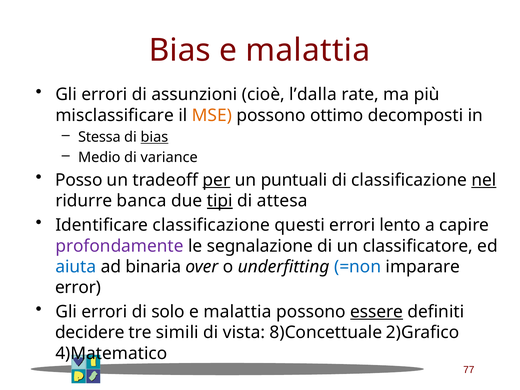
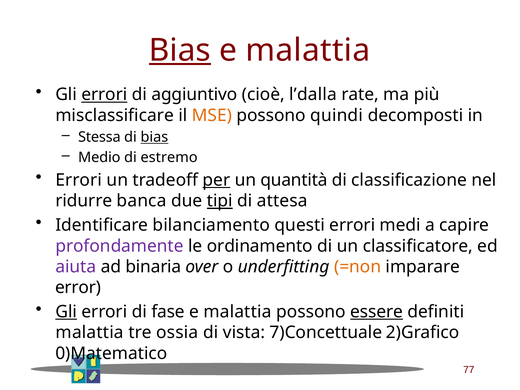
Bias underline: none -> present (180, 50)
errori underline: none -> present (104, 95)
assunzioni: assunzioni -> aggiuntivo (194, 95)
ottimo: ottimo -> quindi (337, 115)
variance: variance -> estremo (169, 157)
Posso: Posso -> Errori (79, 180)
puntuali: puntuali -> quantità (294, 180)
nel underline: present -> none (484, 180)
Identificare classificazione: classificazione -> bilanciamento (211, 225)
lento: lento -> medi (400, 225)
segnalazione: segnalazione -> ordinamento (260, 246)
aiuta colour: blue -> purple (76, 267)
=non colour: blue -> orange (358, 267)
Gli underline: none -> present (66, 312)
solo: solo -> fase (168, 312)
decidere: decidere -> malattia (90, 333)
simili: simili -> ossia (177, 333)
8)Concettuale: 8)Concettuale -> 7)Concettuale (326, 333)
4)Matematico: 4)Matematico -> 0)Matematico (111, 353)
